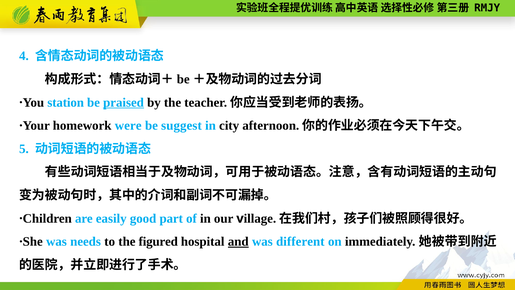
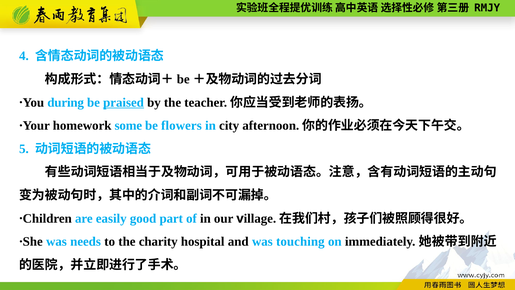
station: station -> during (66, 102)
were: were -> some (128, 126)
suggest: suggest -> flowers (181, 126)
figured: figured -> charity (158, 241)
and underline: present -> none (238, 241)
different: different -> touching (300, 241)
